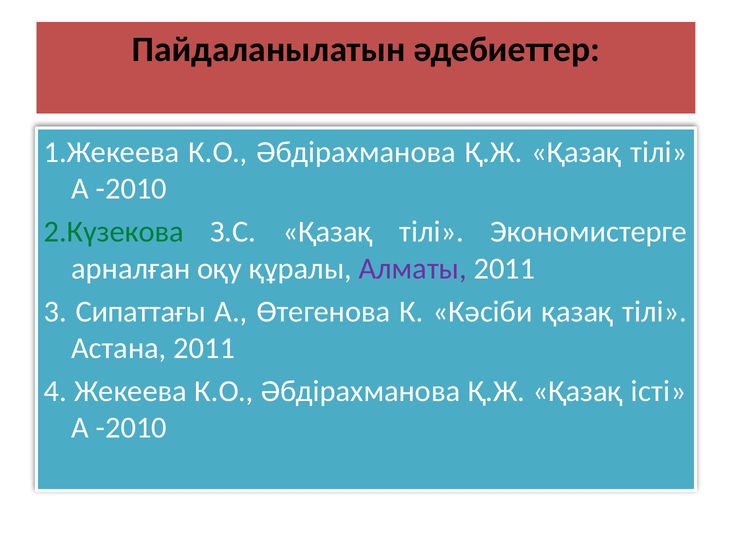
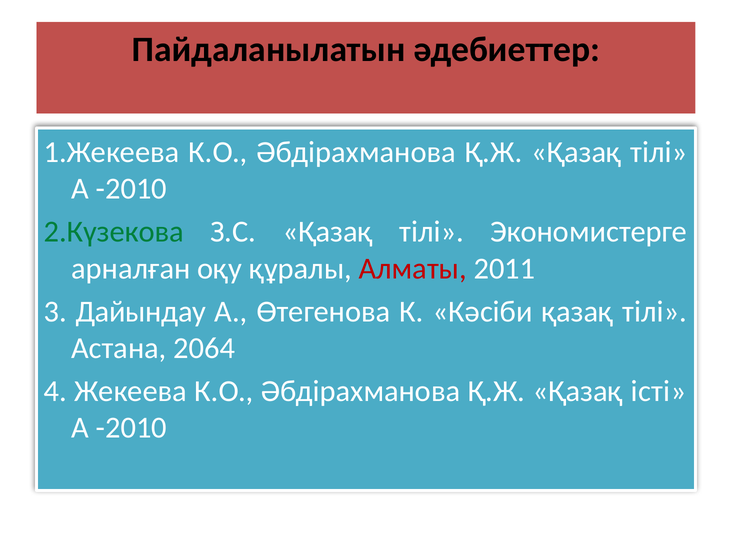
Алматы colour: purple -> red (413, 269)
Сипаттағы: Сипаттағы -> Дайындау (141, 312)
Астана 2011: 2011 -> 2064 (204, 348)
